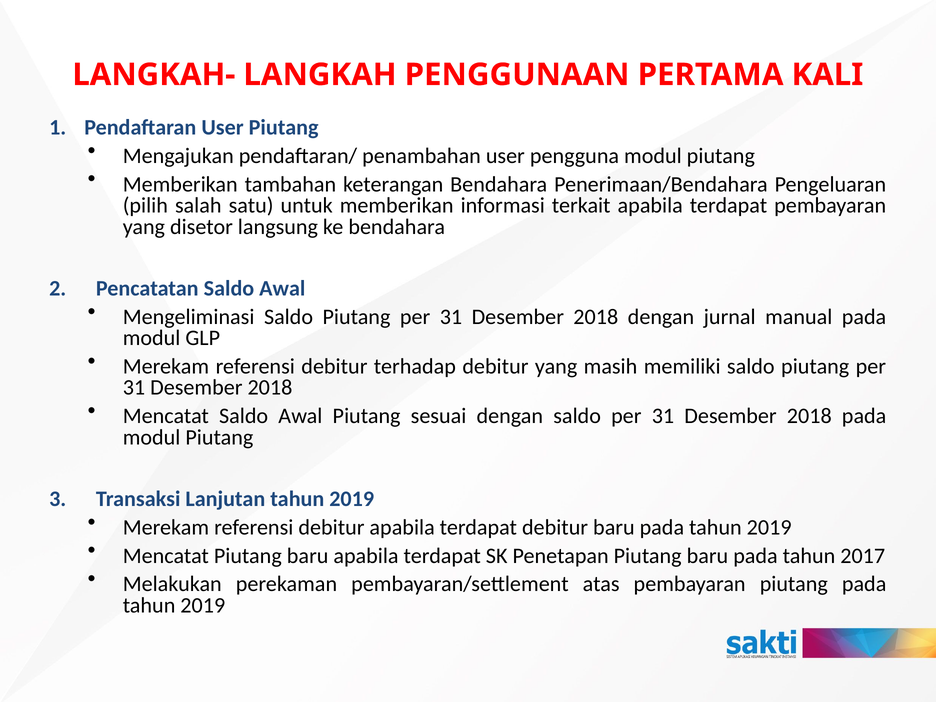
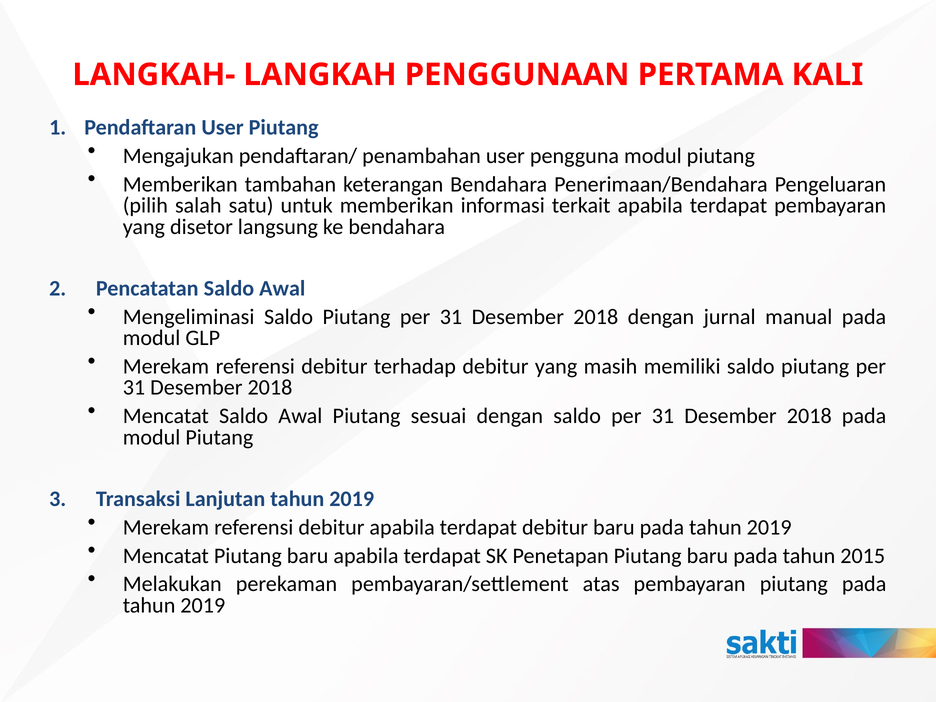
2017: 2017 -> 2015 (863, 556)
